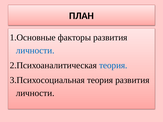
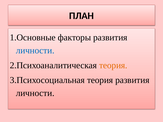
теория colour: blue -> orange (113, 65)
